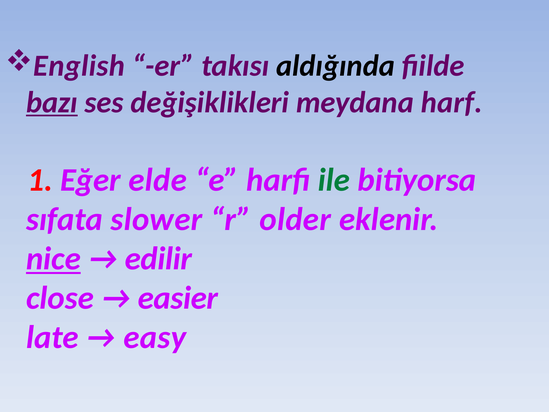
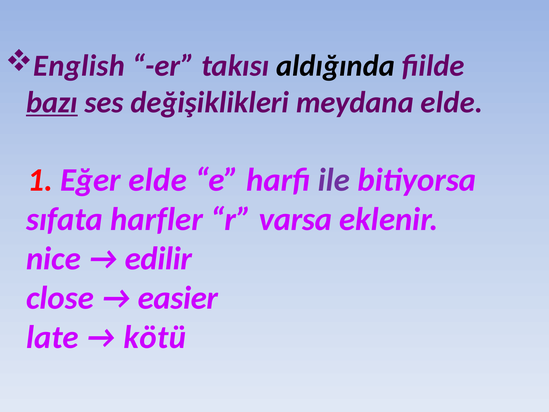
meydana harf: harf -> elde (452, 102)
ile colour: green -> purple (334, 180)
slower: slower -> harfler (157, 219)
older: older -> varsa (295, 219)
nice underline: present -> none (53, 259)
easy: easy -> kötü (155, 337)
